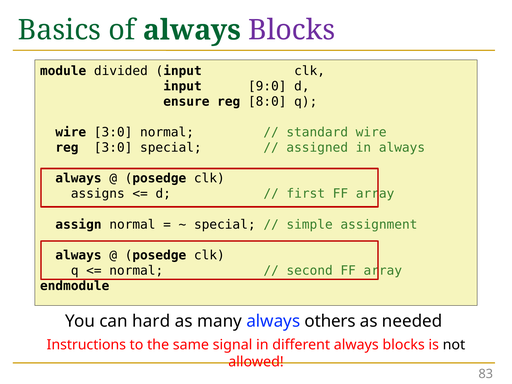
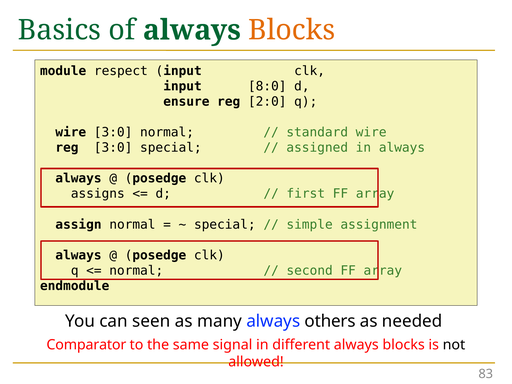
Blocks colour: purple -> orange (292, 30)
divided: divided -> respect (121, 71)
9:0: 9:0 -> 8:0 (267, 86)
8:0: 8:0 -> 2:0 (267, 102)
hard: hard -> seen (151, 321)
Instructions: Instructions -> Comparator (86, 345)
